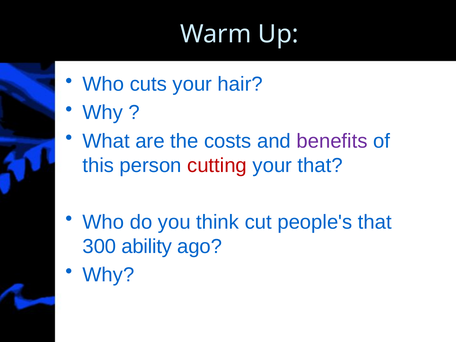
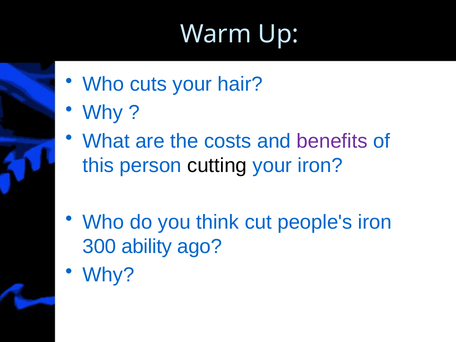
cutting colour: red -> black (217, 165)
your that: that -> iron (320, 165)
people's that: that -> iron (375, 222)
